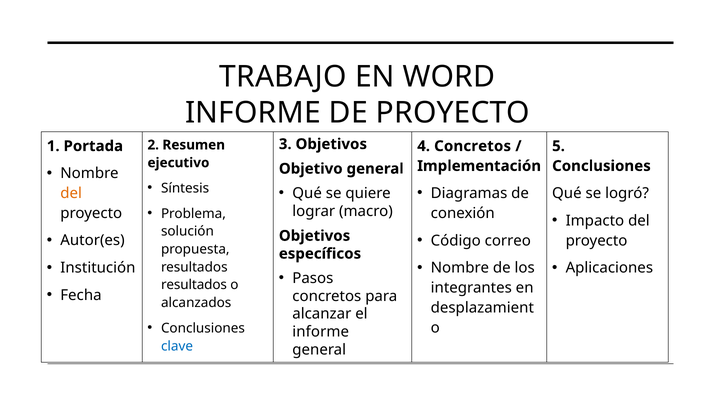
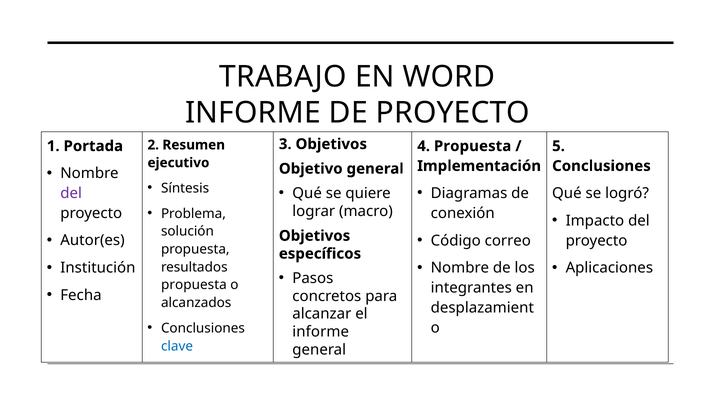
4 Concretos: Concretos -> Propuesta (473, 146)
del colour: orange -> purple (71, 193)
resultados: resultados -> propuesta (194, 285)
